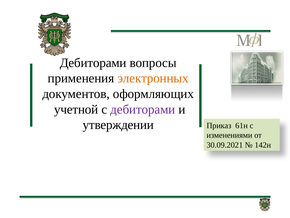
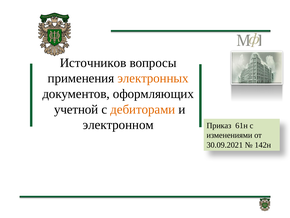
Дебиторами: Дебиторами -> Источников (93, 63)
дебиторами colour: purple -> orange (143, 109)
утверждении: утверждении -> электронном (118, 125)
